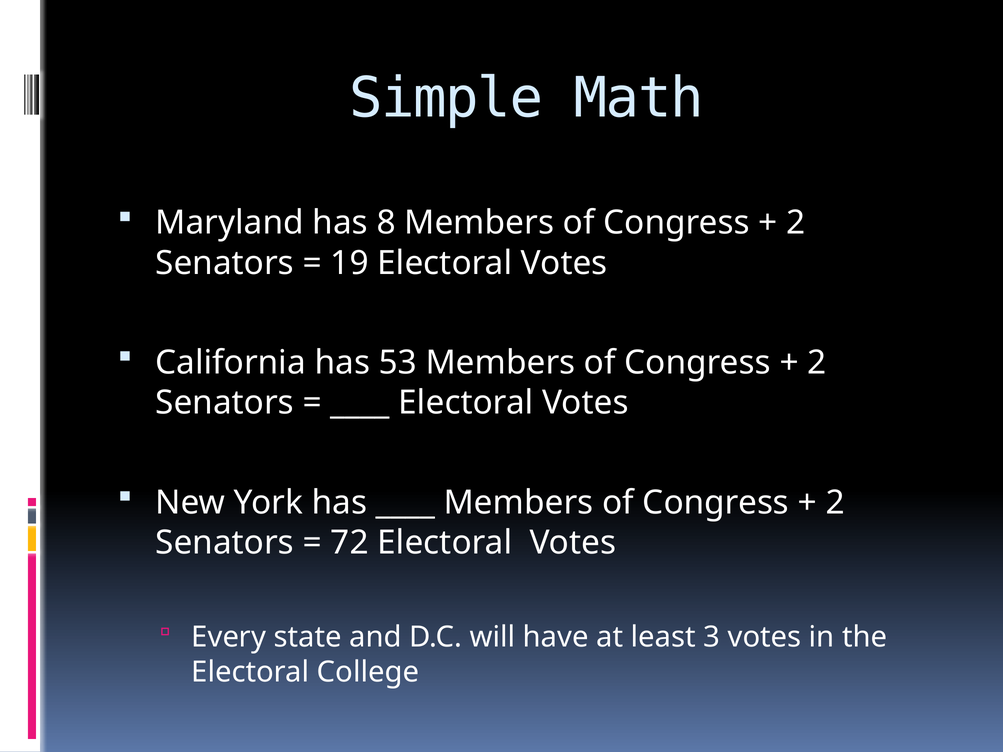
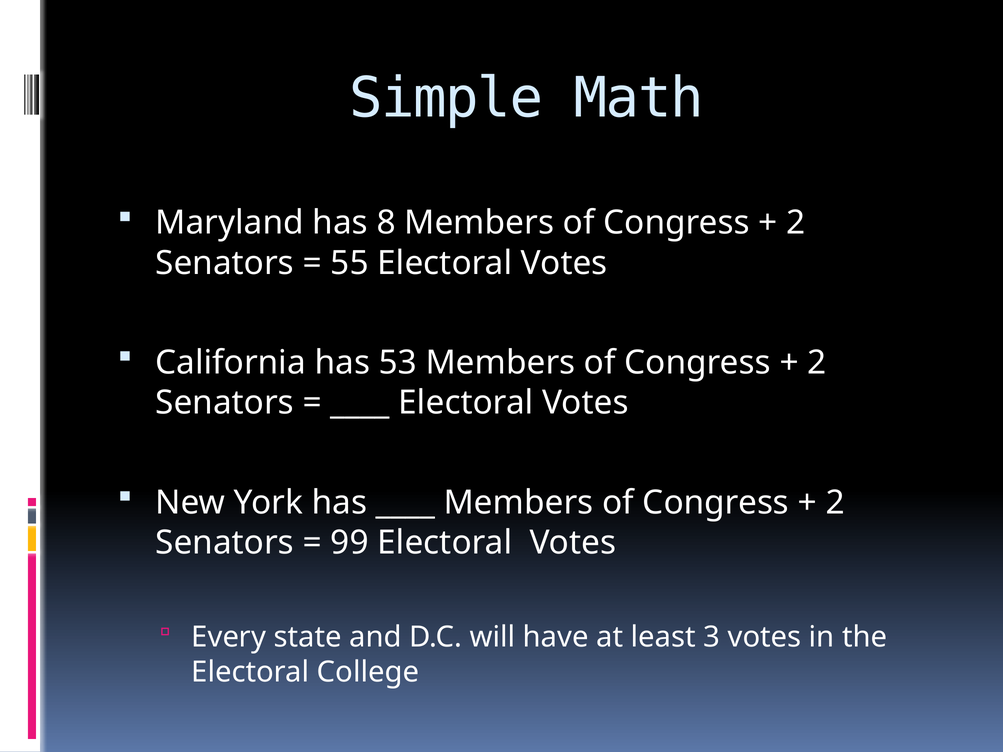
19: 19 -> 55 (350, 263)
72: 72 -> 99 (350, 543)
